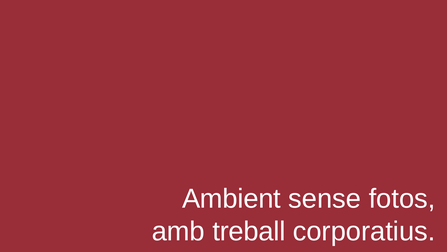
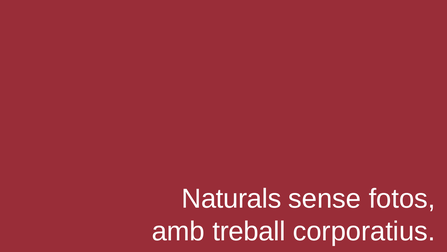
Ambient: Ambient -> Naturals (231, 198)
